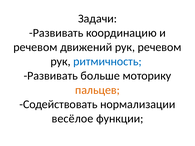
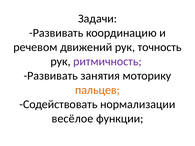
рук речевом: речевом -> точность (160, 47)
ритмичность colour: blue -> purple (107, 62)
больше: больше -> занятия (100, 76)
